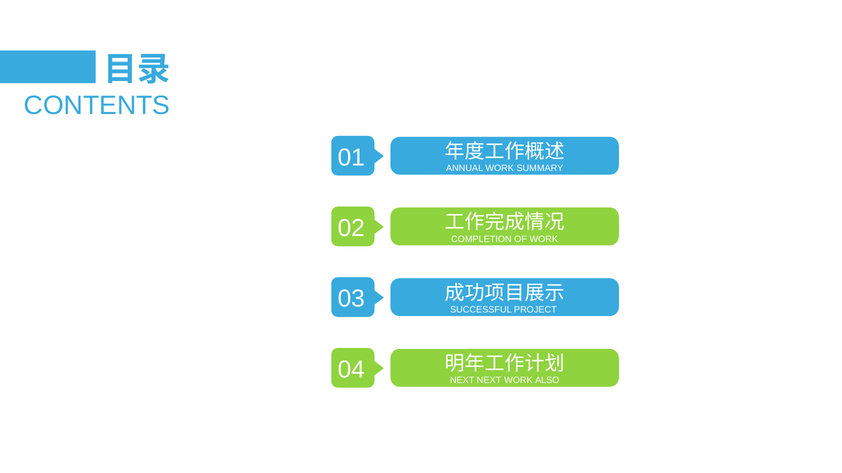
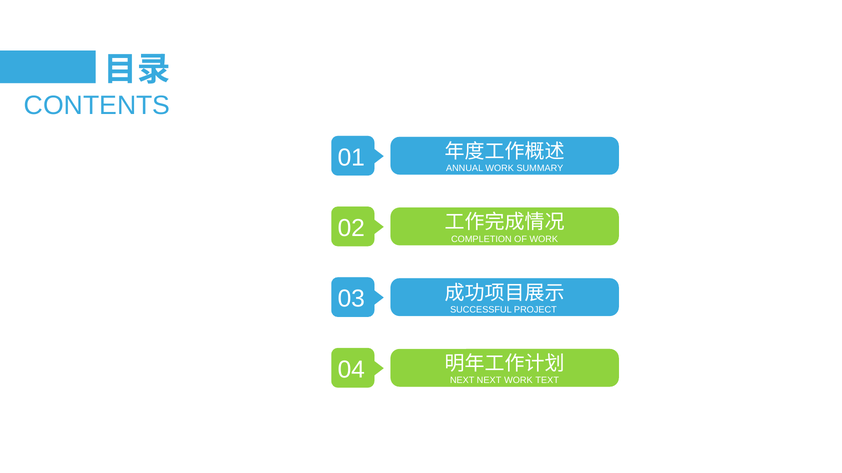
ALSO: ALSO -> TEXT (547, 381)
